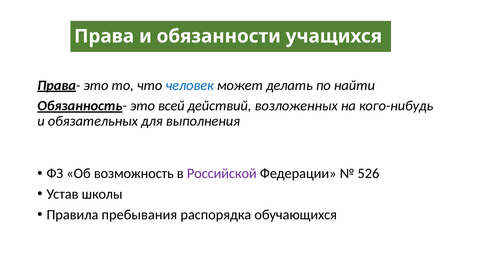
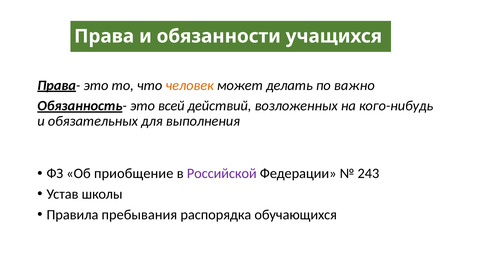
человек colour: blue -> orange (190, 85)
найти: найти -> важно (354, 85)
возможность: возможность -> приобщение (134, 173)
526: 526 -> 243 (368, 173)
